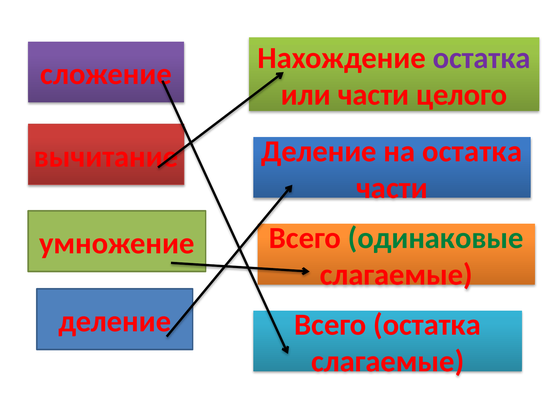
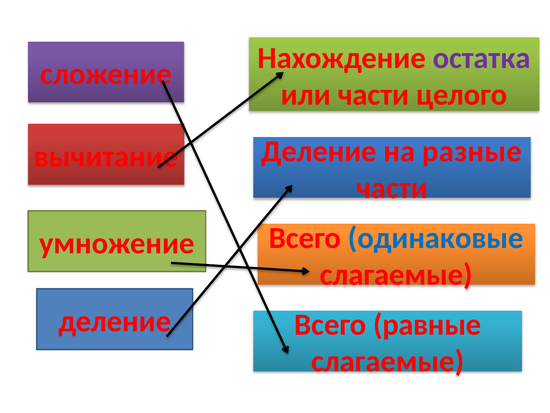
на остатка: остатка -> разные (472, 151)
одинаковые colour: green -> blue (436, 238)
Всего остатка: остатка -> равные (427, 324)
